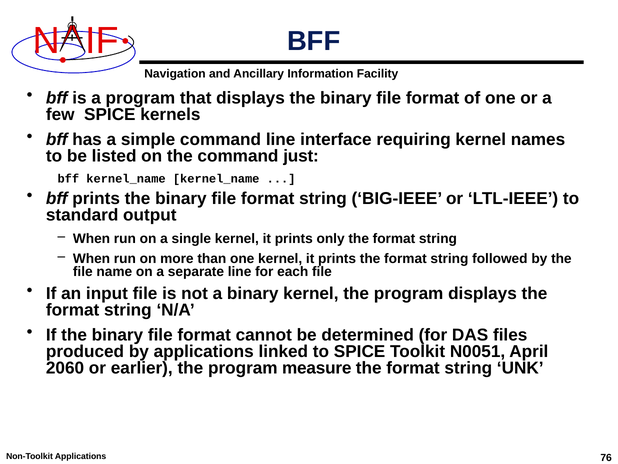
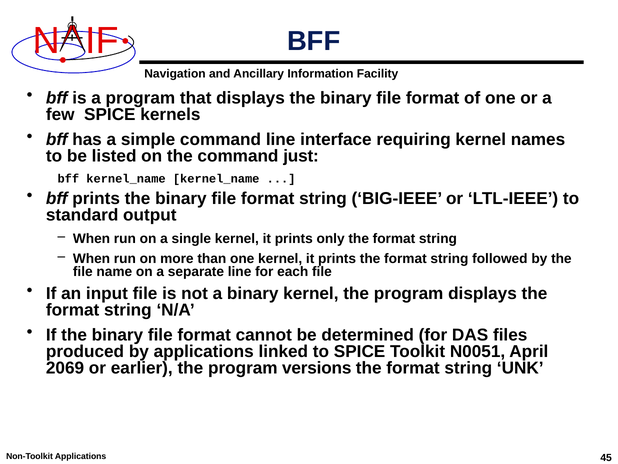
2060: 2060 -> 2069 (65, 368)
measure: measure -> versions (317, 368)
76: 76 -> 45 (606, 457)
